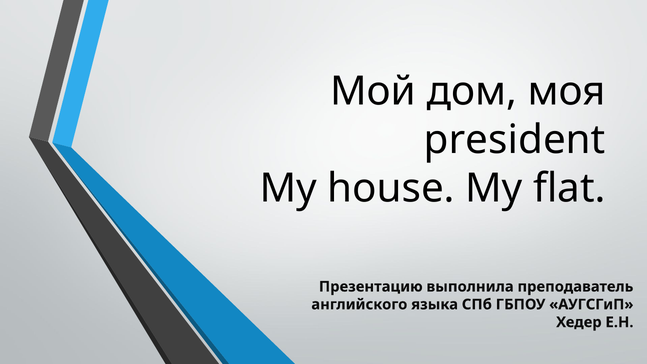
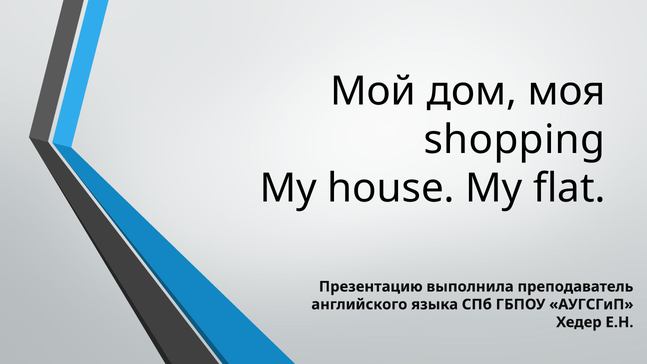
president: president -> shopping (514, 140)
